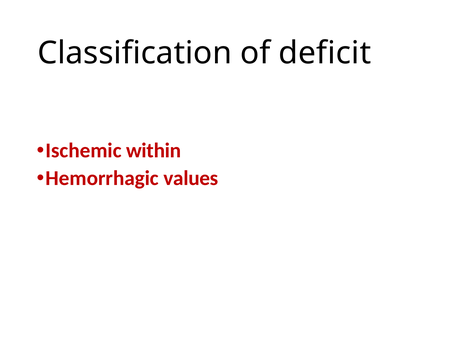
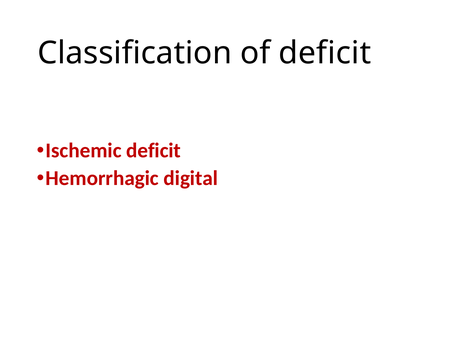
Ischemic within: within -> deficit (154, 151)
values: values -> digital (191, 178)
